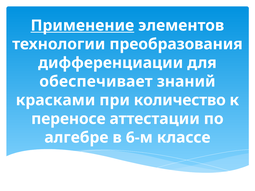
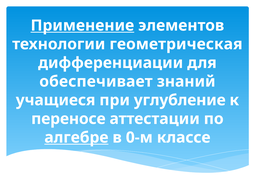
преобразования: преобразования -> геометрическая (176, 44)
красками: красками -> учащиеся (56, 100)
количество: количество -> углубление (180, 100)
алгебре underline: none -> present (76, 138)
6-м: 6-м -> 0-м (139, 138)
